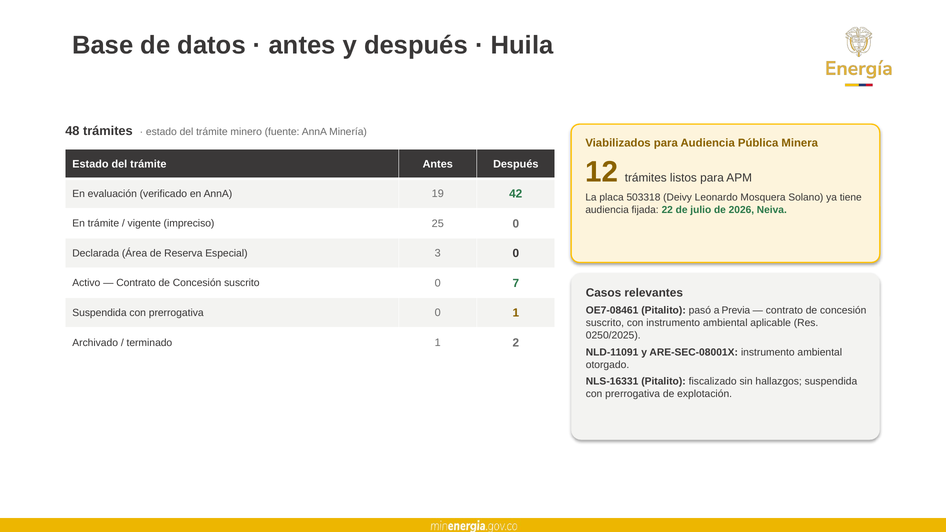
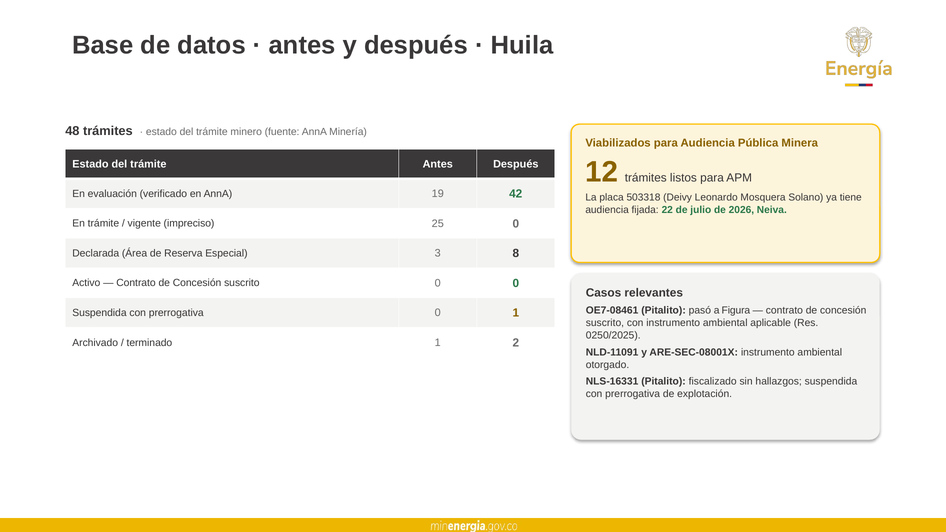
3 0: 0 -> 8 (516, 253)
0 7: 7 -> 0 (516, 283)
Previa: Previa -> Figura (736, 310)
